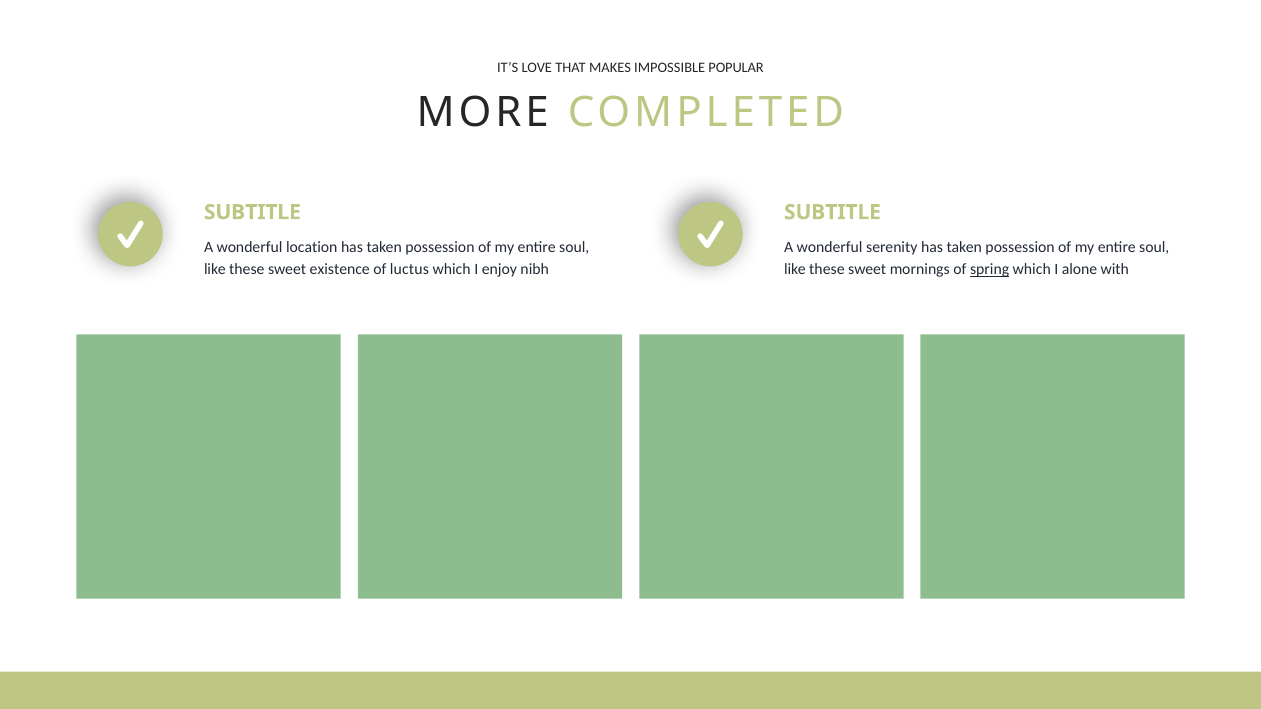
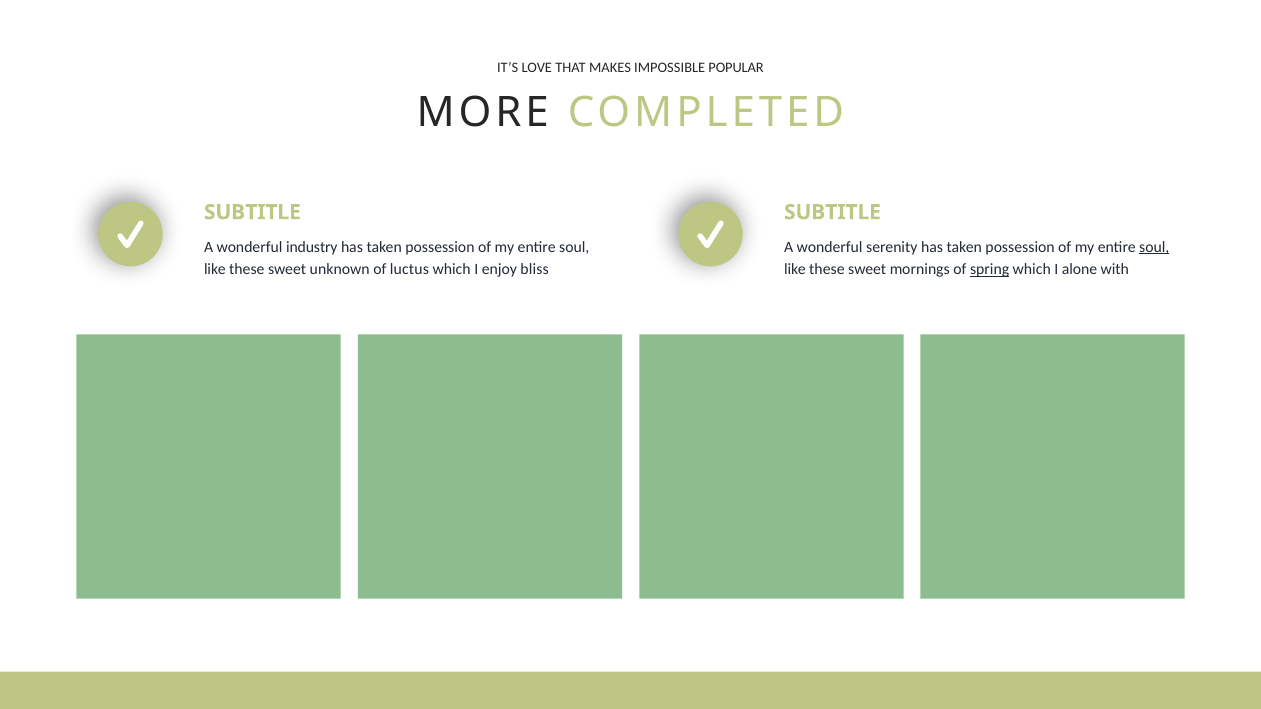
location: location -> industry (312, 247)
soul underline: none -> present (1154, 247)
existence: existence -> unknown (340, 270)
nibh: nibh -> bliss (535, 270)
